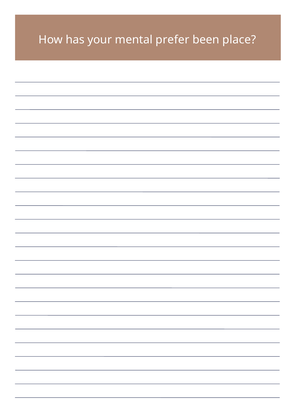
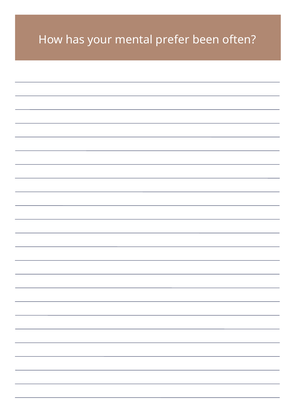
place: place -> often (239, 40)
